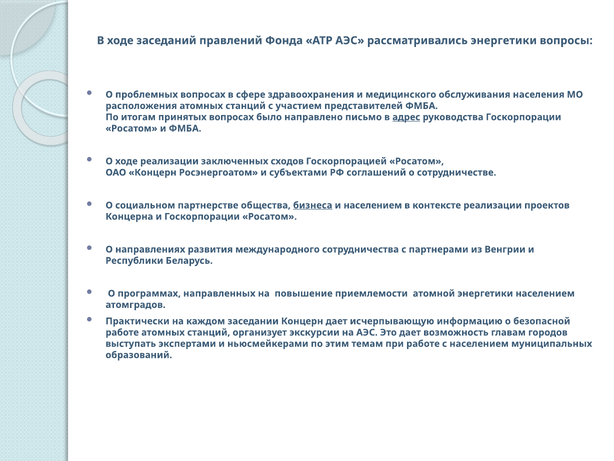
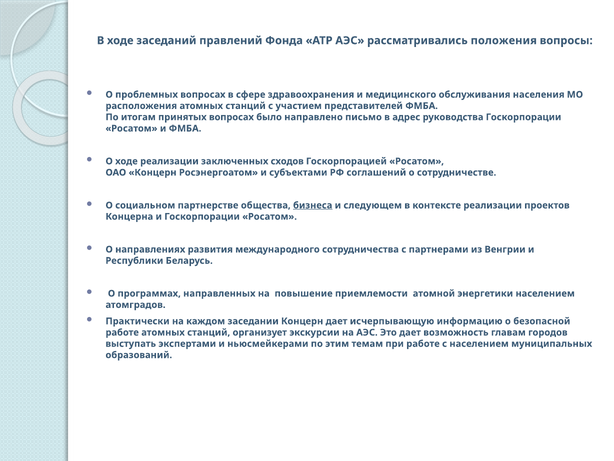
рассматривались энергетики: энергетики -> положения (504, 41)
адрес underline: present -> none (406, 117)
и населением: населением -> следующем (373, 205)
